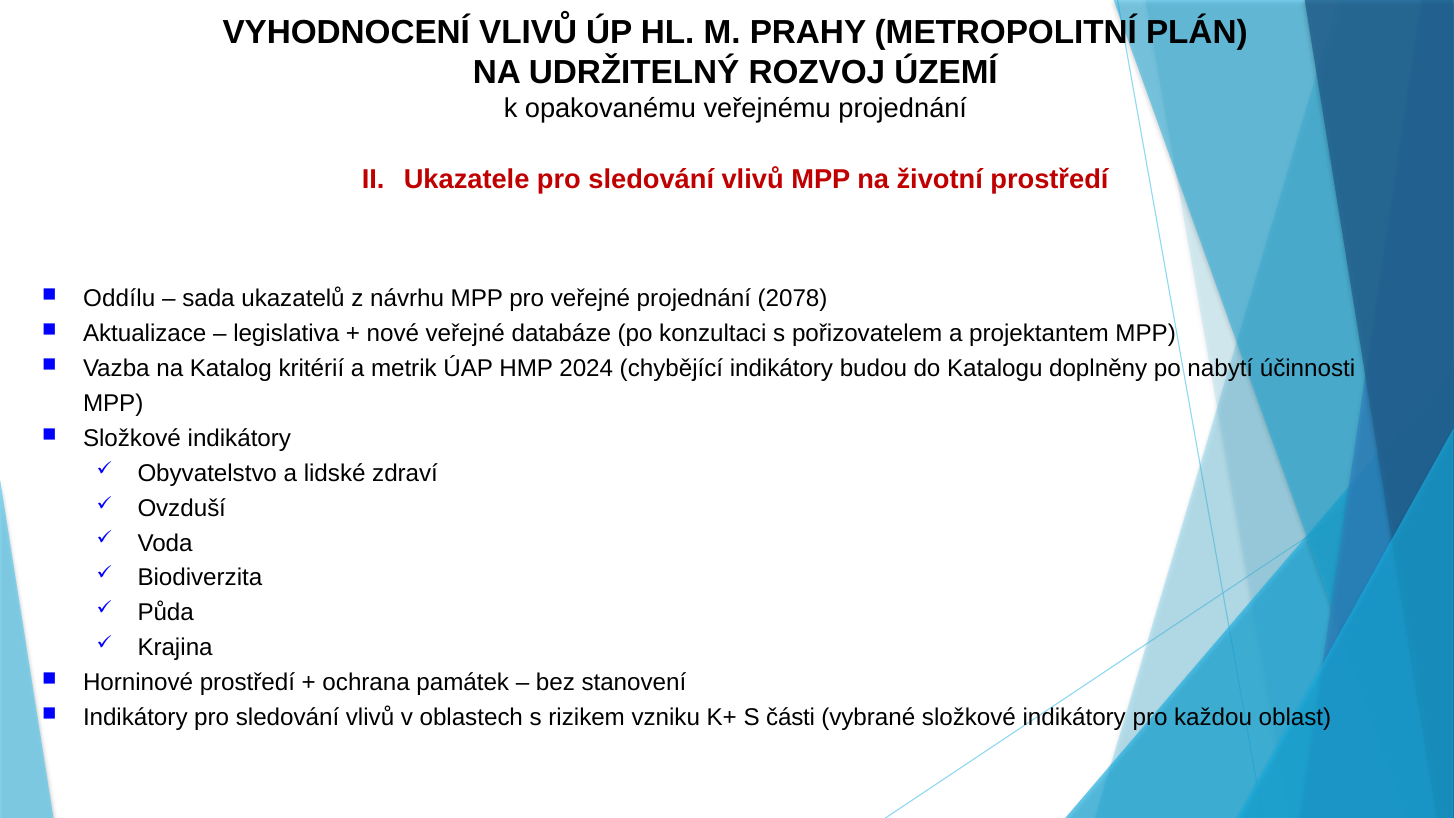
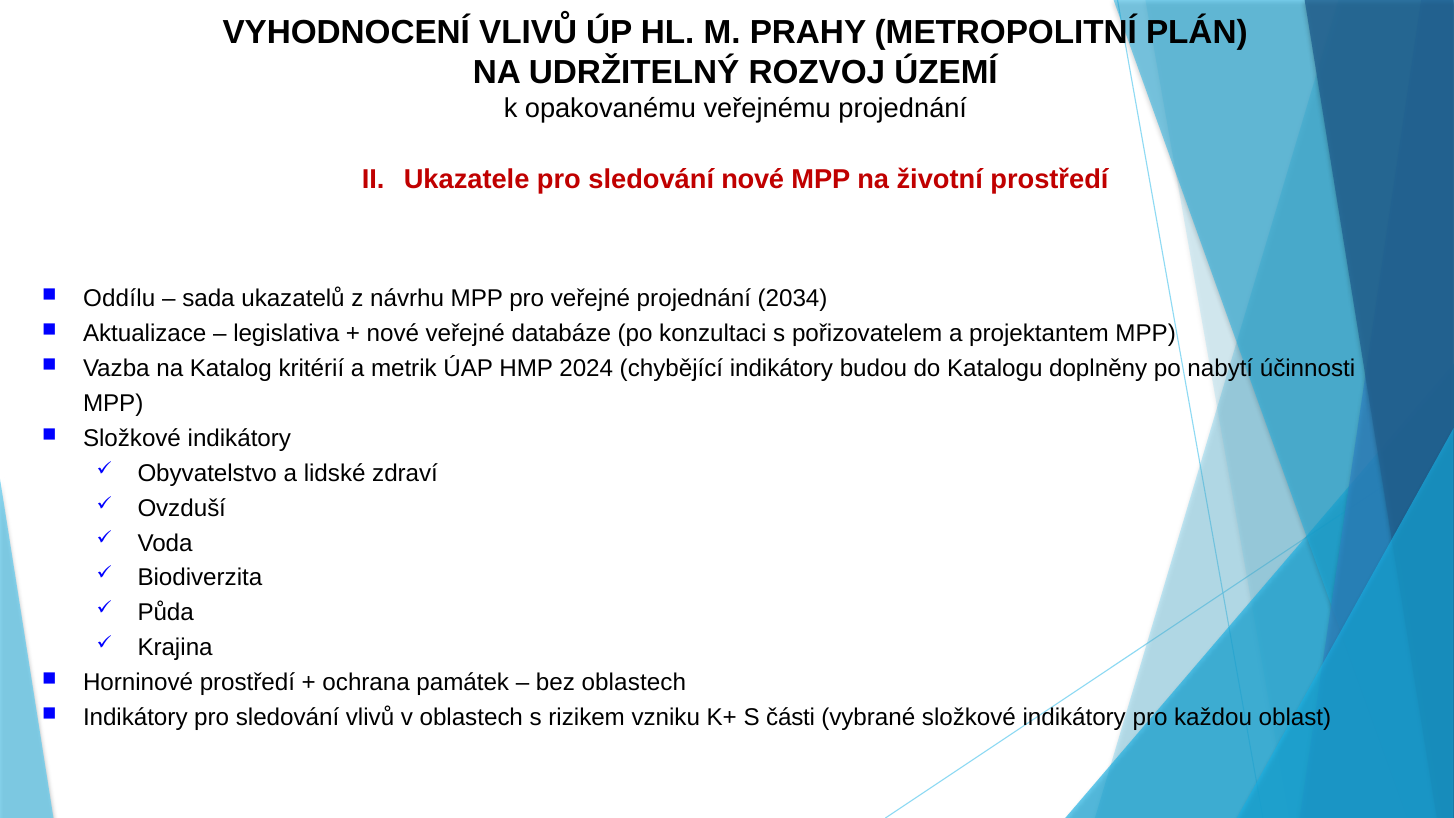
Ukazatele pro sledování vlivů: vlivů -> nové (753, 180)
2078: 2078 -> 2034 (793, 299)
bez stanovení: stanovení -> oblastech (634, 682)
